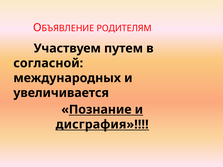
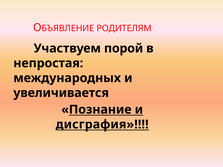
путем: путем -> порой (124, 48)
согласной: согласной -> непростая (48, 63)
